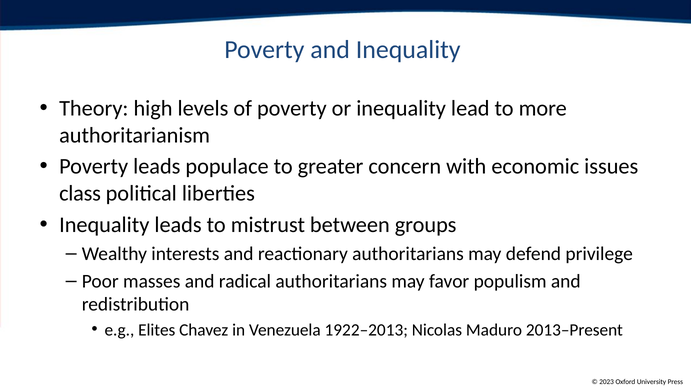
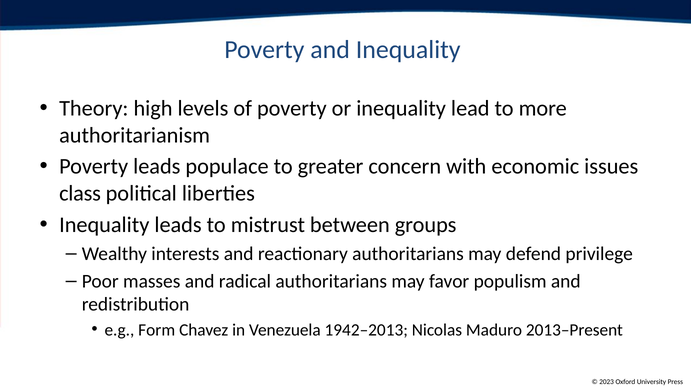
Elites: Elites -> Form (157, 330)
1922–2013: 1922–2013 -> 1942–2013 (366, 330)
